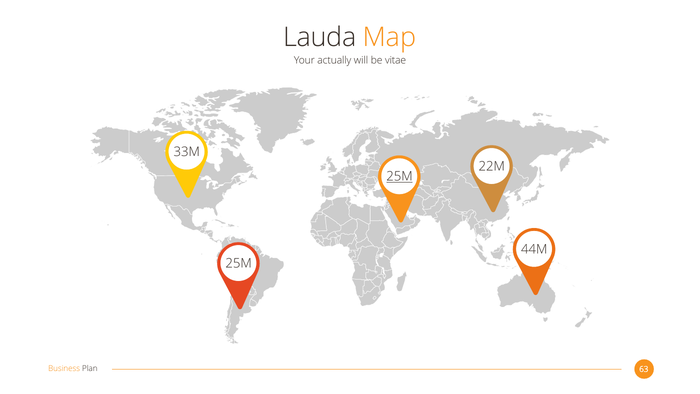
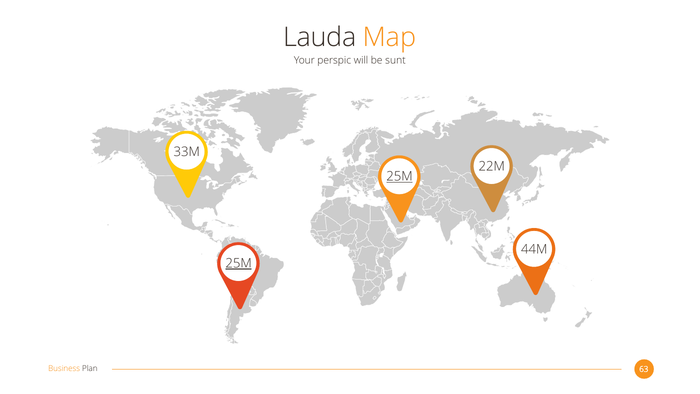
actually: actually -> perspic (334, 60)
vitae: vitae -> sunt (395, 60)
25M underline: none -> present (239, 263)
